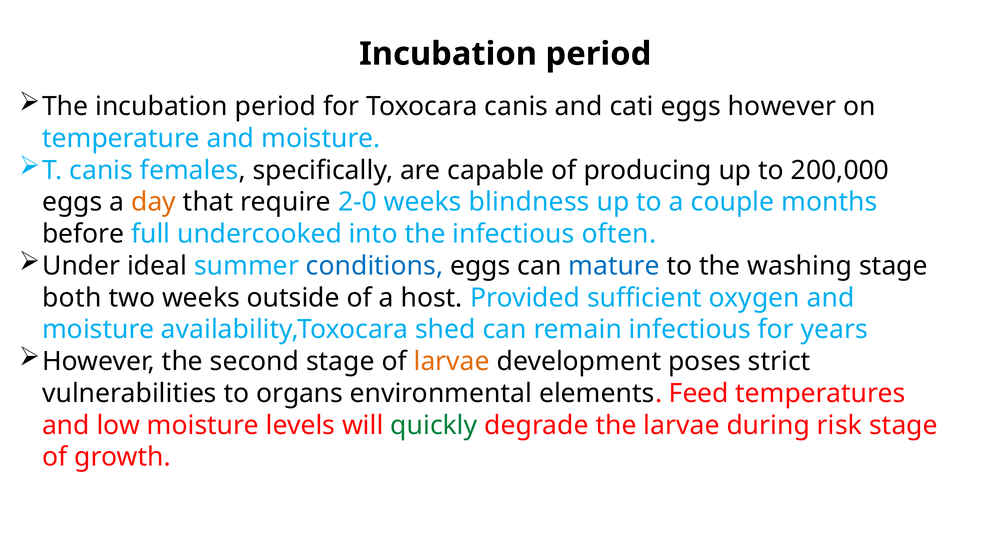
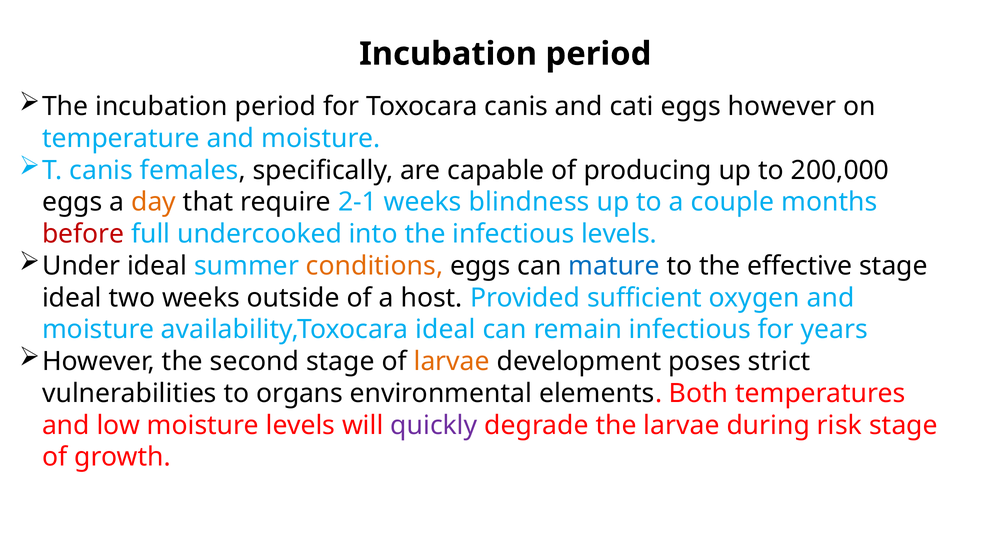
2-0: 2-0 -> 2-1 (358, 202)
before colour: black -> red (83, 234)
infectious often: often -> levels (619, 234)
conditions colour: blue -> orange (375, 266)
washing: washing -> effective (800, 266)
both: both -> ideal (72, 298)
availability,Toxocara shed: shed -> ideal (445, 330)
Feed: Feed -> Both (699, 393)
quickly colour: green -> purple (434, 425)
